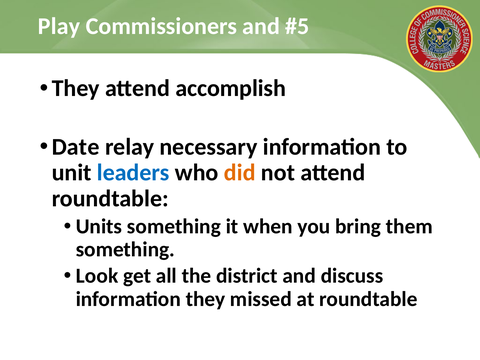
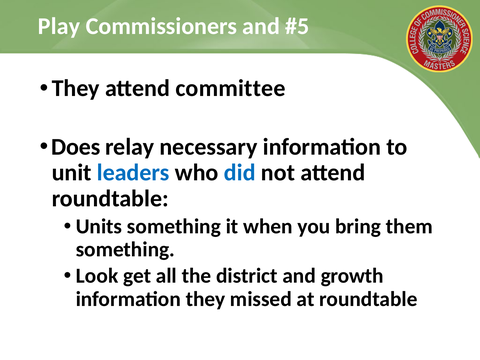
accomplish: accomplish -> committee (231, 88)
Date: Date -> Does (76, 147)
did colour: orange -> blue (240, 173)
discuss: discuss -> growth (352, 276)
